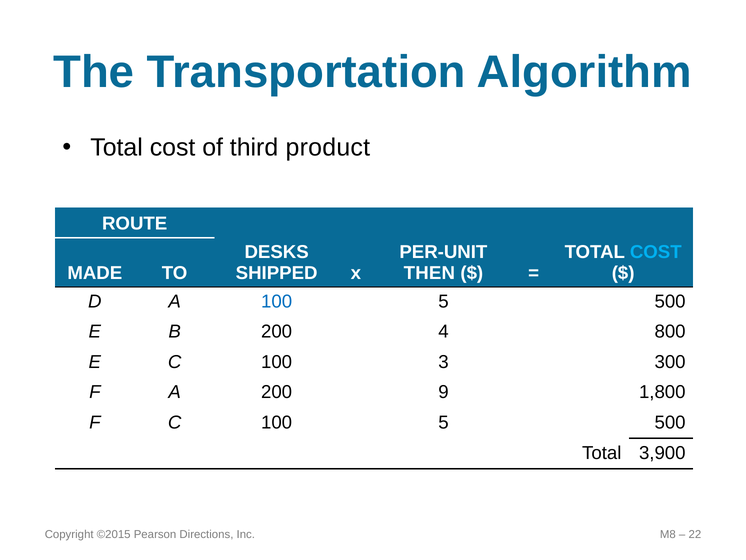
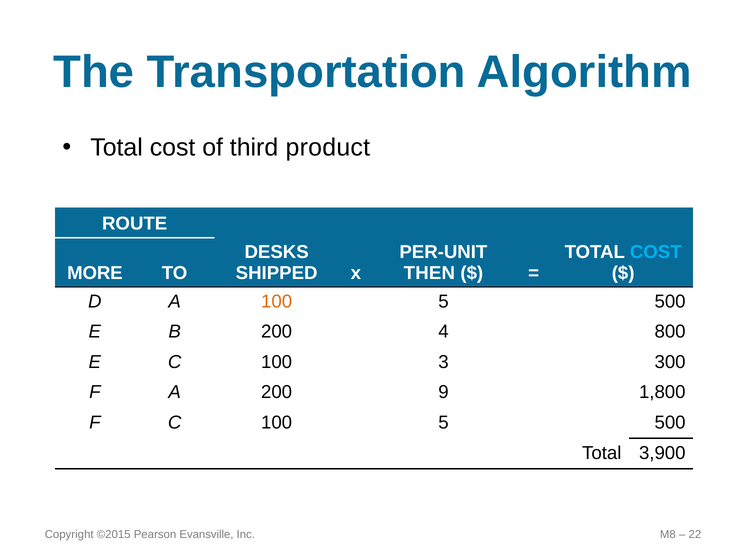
MADE: MADE -> MORE (95, 273)
100 colour: blue -> orange (277, 301)
Directions: Directions -> Evansville (206, 534)
